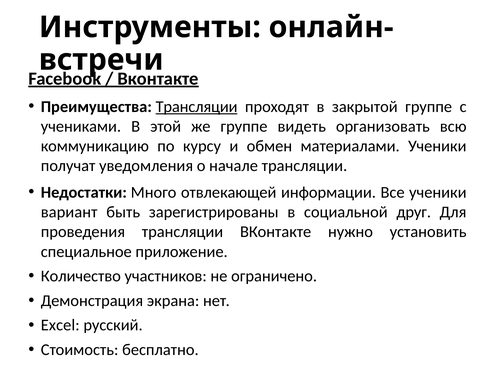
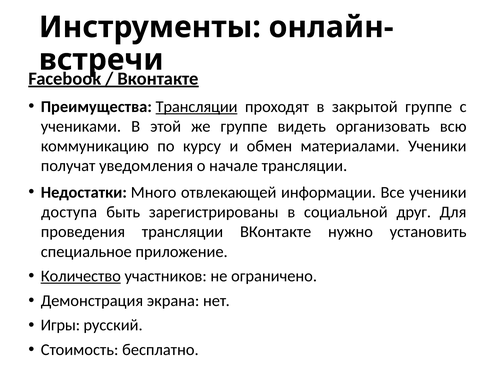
вариант: вариант -> доступа (69, 212)
Количество underline: none -> present (81, 276)
Excel: Excel -> Игры (60, 325)
